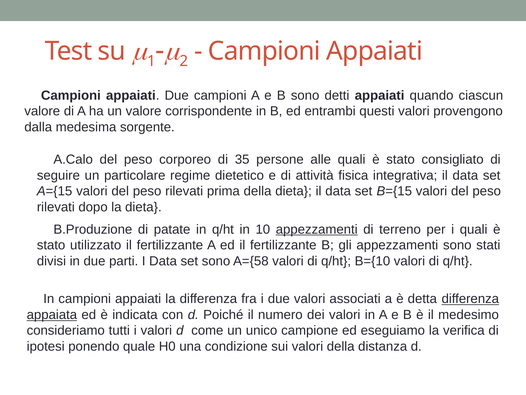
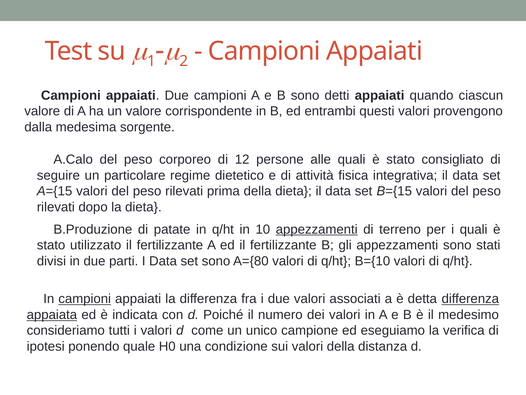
35: 35 -> 12 (242, 159)
A={58: A={58 -> A={80 (251, 261)
campioni underline: none -> present (85, 299)
